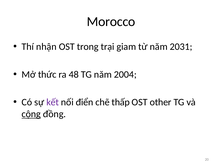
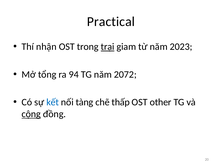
Morocco: Morocco -> Practical (111, 21)
trại underline: none -> present (108, 47)
2031: 2031 -> 2023 (181, 47)
thức: thức -> tổng (47, 74)
48: 48 -> 94 (74, 74)
2004: 2004 -> 2072 (125, 74)
kết colour: purple -> blue (53, 102)
điển: điển -> tàng (85, 102)
